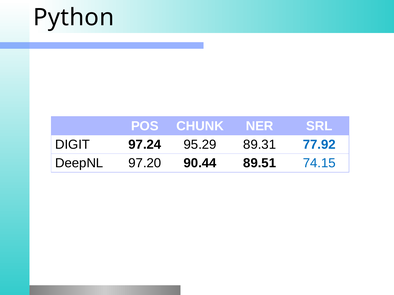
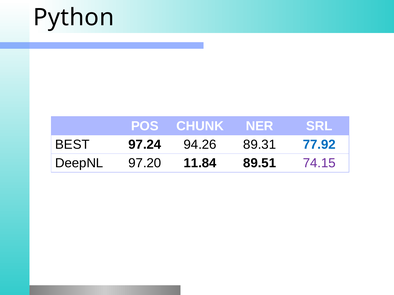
DIGIT: DIGIT -> BEST (72, 145)
95.29: 95.29 -> 94.26 (200, 145)
90.44: 90.44 -> 11.84 (200, 163)
74.15 colour: blue -> purple (319, 163)
